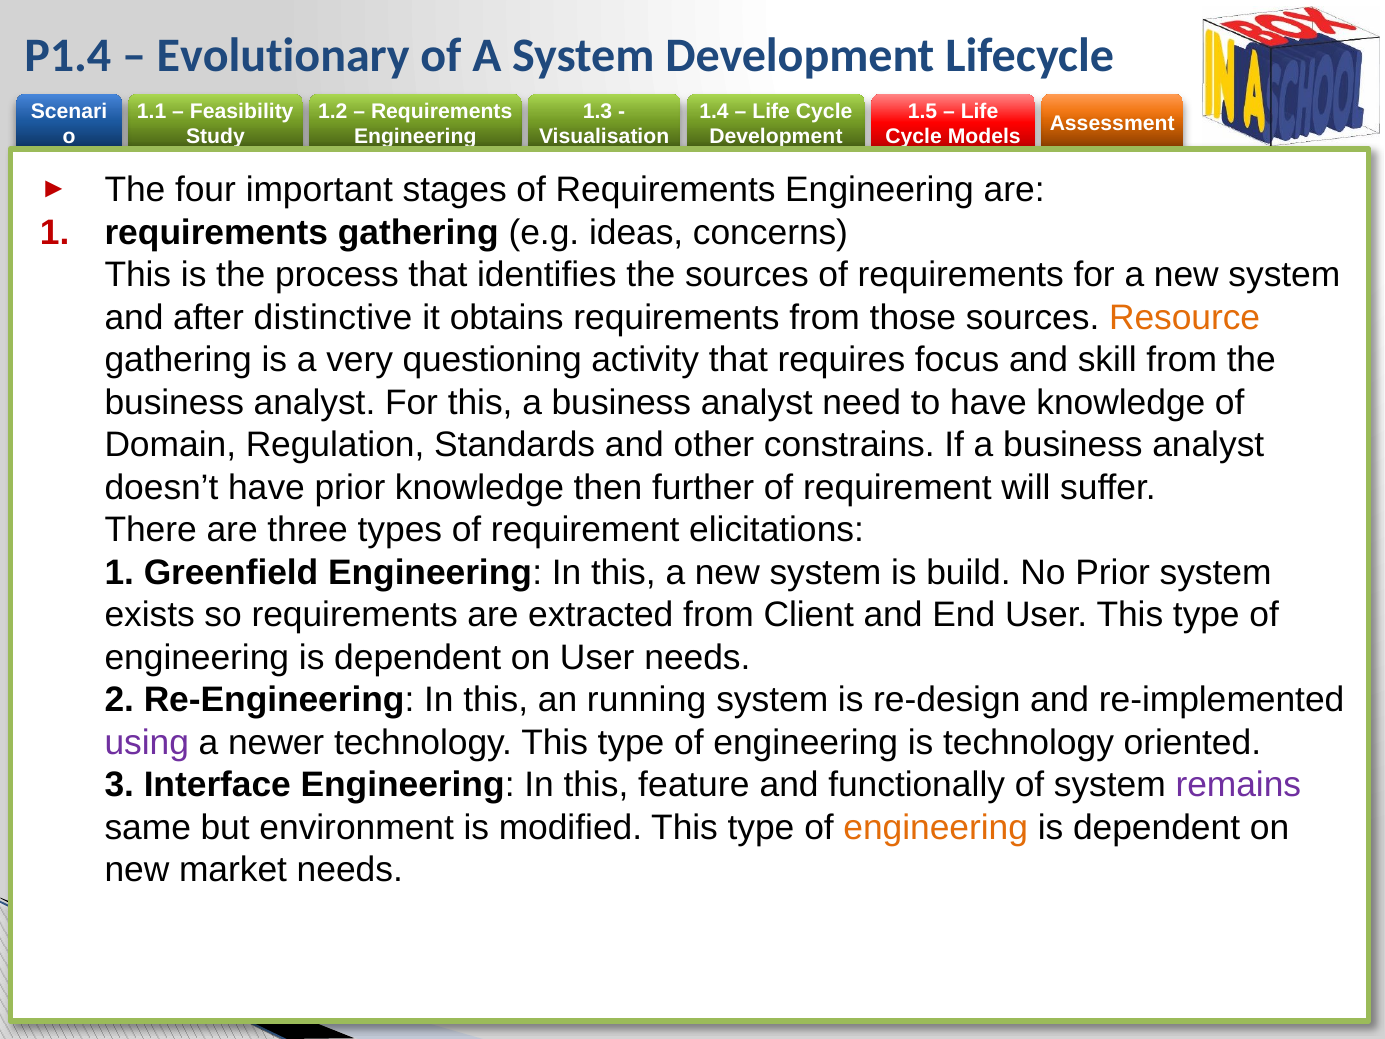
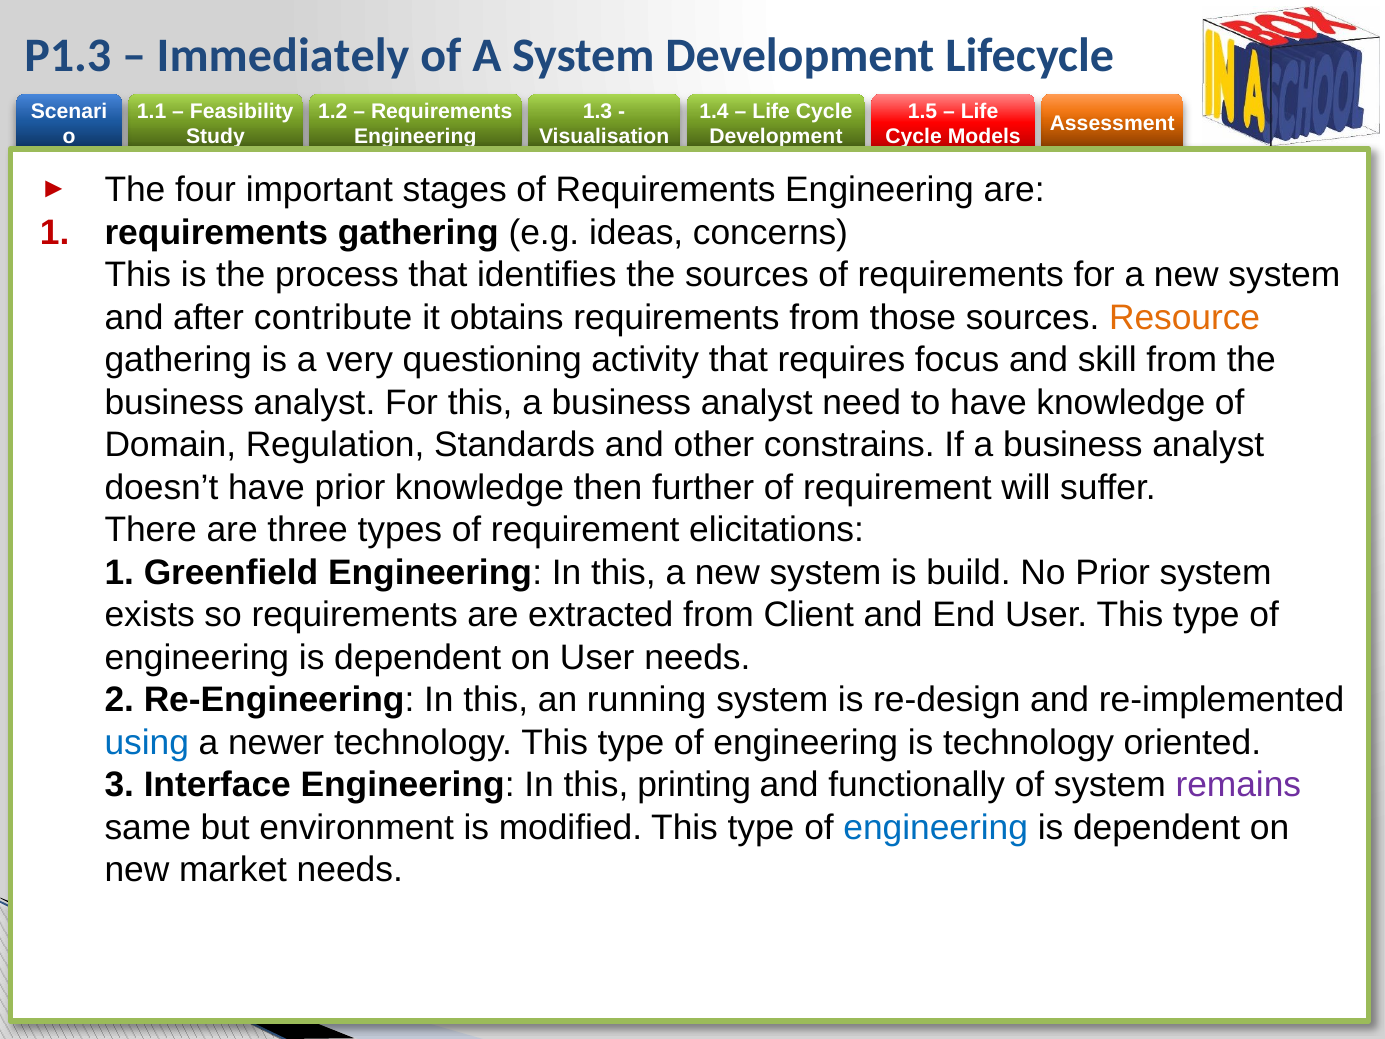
P1.4: P1.4 -> P1.3 (68, 56)
Evolutionary: Evolutionary -> Immediately (283, 56)
distinctive: distinctive -> contribute (333, 317)
using colour: purple -> blue (147, 742)
feature: feature -> printing (694, 785)
engineering colour: orange -> blue (936, 827)
